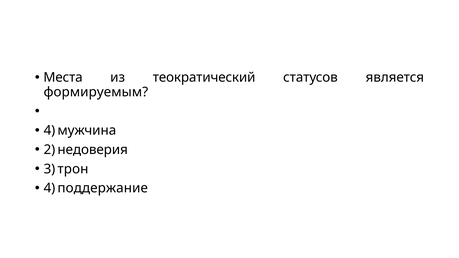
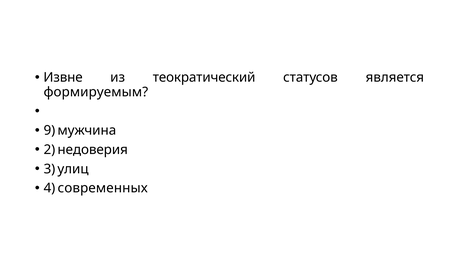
Места: Места -> Извне (63, 78)
4: 4 -> 9 (49, 131)
трон: трон -> улиц (73, 169)
поддержание: поддержание -> современных (103, 188)
